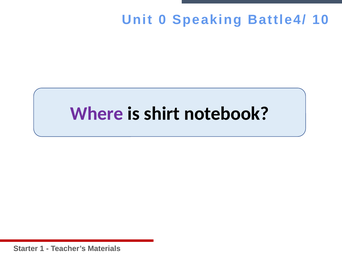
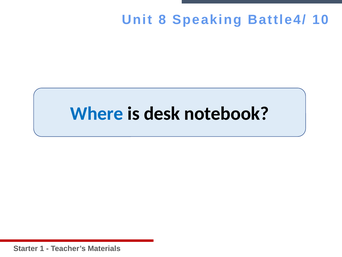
0: 0 -> 8 (162, 20)
Where colour: purple -> blue (97, 113)
shirt: shirt -> desk (162, 113)
